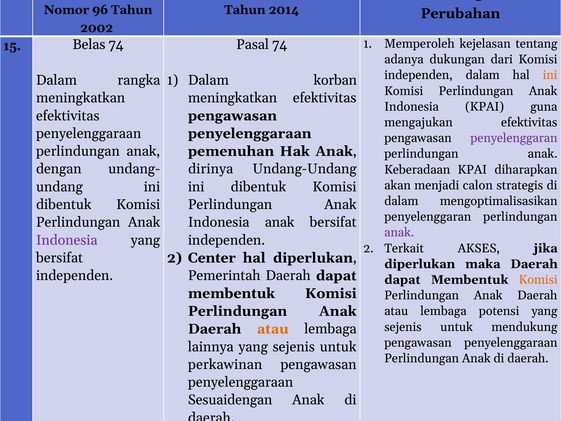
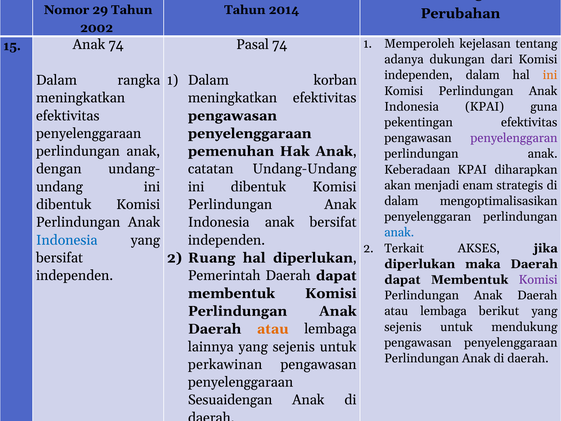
96: 96 -> 29 (100, 10)
15 Belas: Belas -> Anak (89, 45)
mengajukan: mengajukan -> pekentingan (419, 122)
dirinya: dirinya -> catatan (211, 169)
calon: calon -> enam (478, 185)
anak colour: purple -> blue (399, 232)
Indonesia colour: purple -> blue (67, 240)
Center: Center -> Ruang (212, 258)
Komisi colour: orange -> purple (538, 280)
potensi: potensi -> berikut (499, 311)
